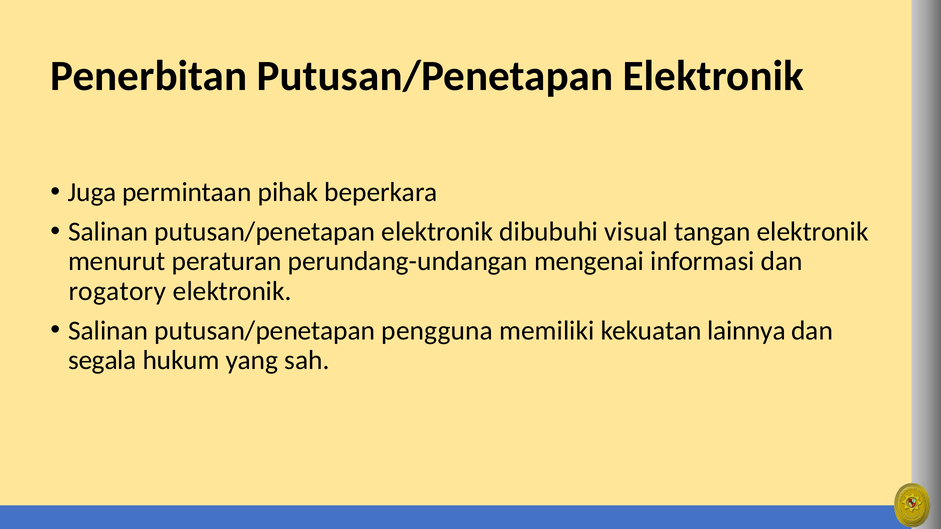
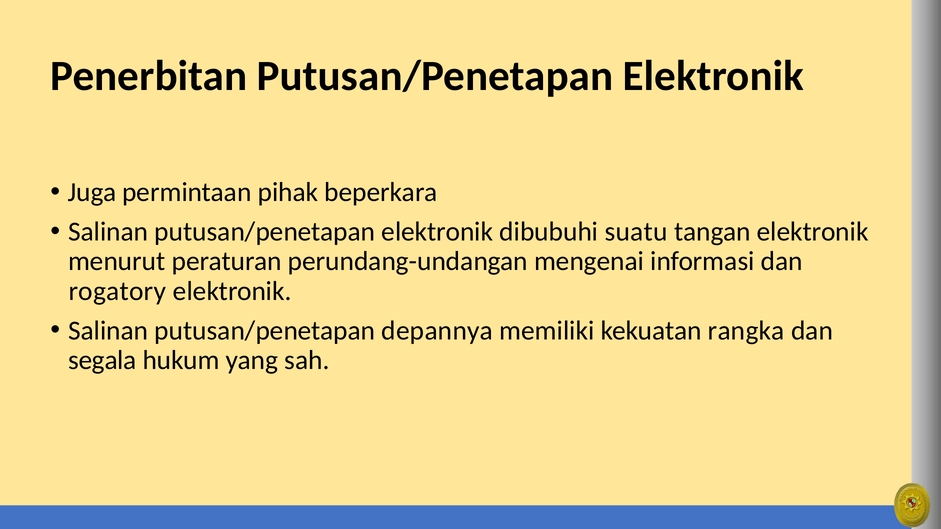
visual: visual -> suatu (636, 232)
pengguna: pengguna -> depannya (437, 331)
lainnya: lainnya -> rangka (746, 331)
